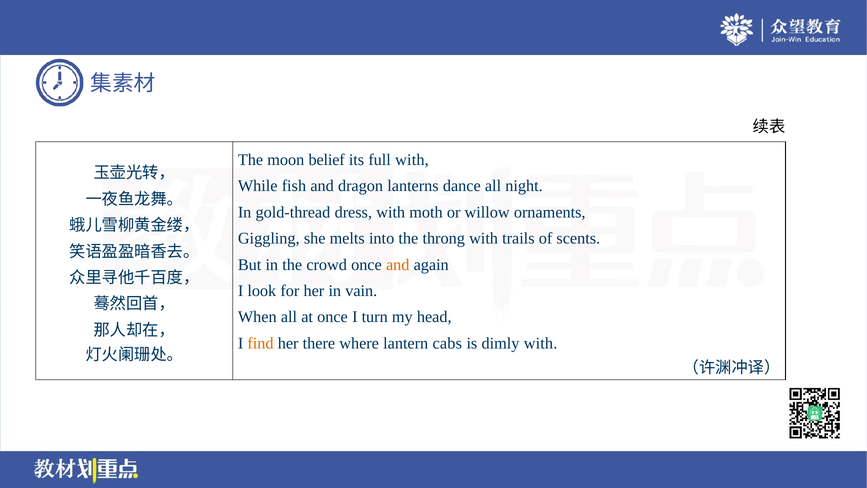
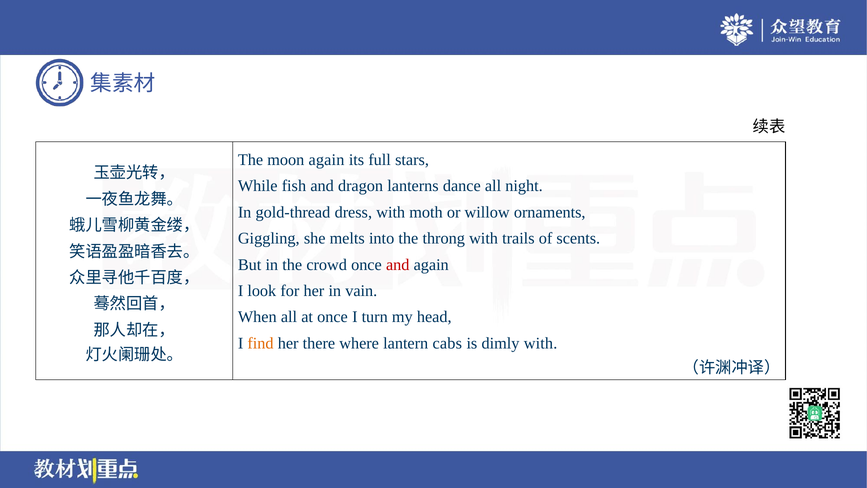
moon belief: belief -> again (326, 160)
full with: with -> stars (412, 160)
and colour: orange -> red (398, 264)
